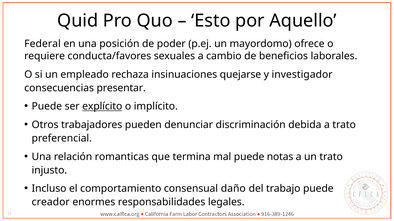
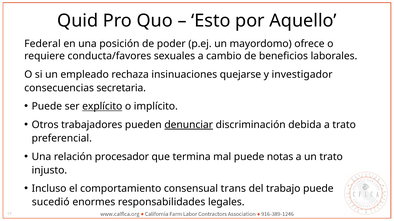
presentar: presentar -> secretaria (121, 88)
denunciar underline: none -> present (189, 125)
romanticas: romanticas -> procesador (122, 157)
daño: daño -> trans (233, 189)
creador: creador -> sucedió (51, 203)
